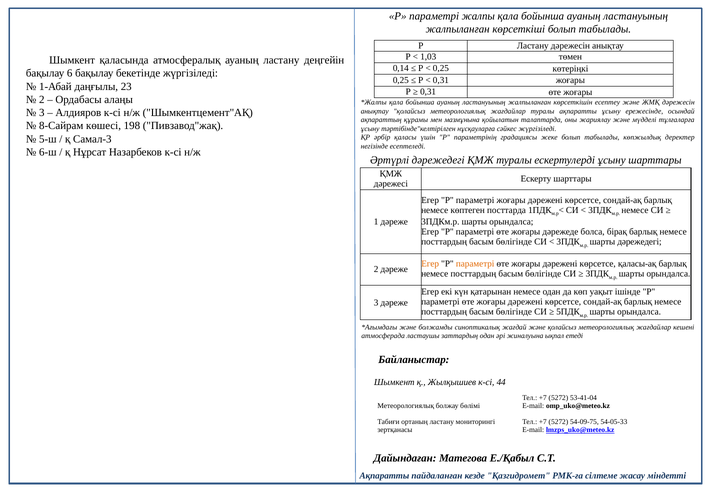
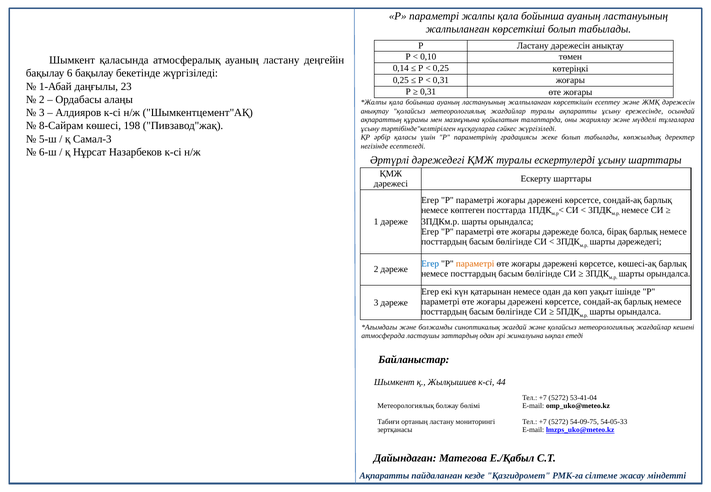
1,03: 1,03 -> 0,10 (428, 57)
Егер colour: orange -> blue (430, 264)
қаласы-ақ: қаласы-ақ -> көшесі-ақ (637, 264)
